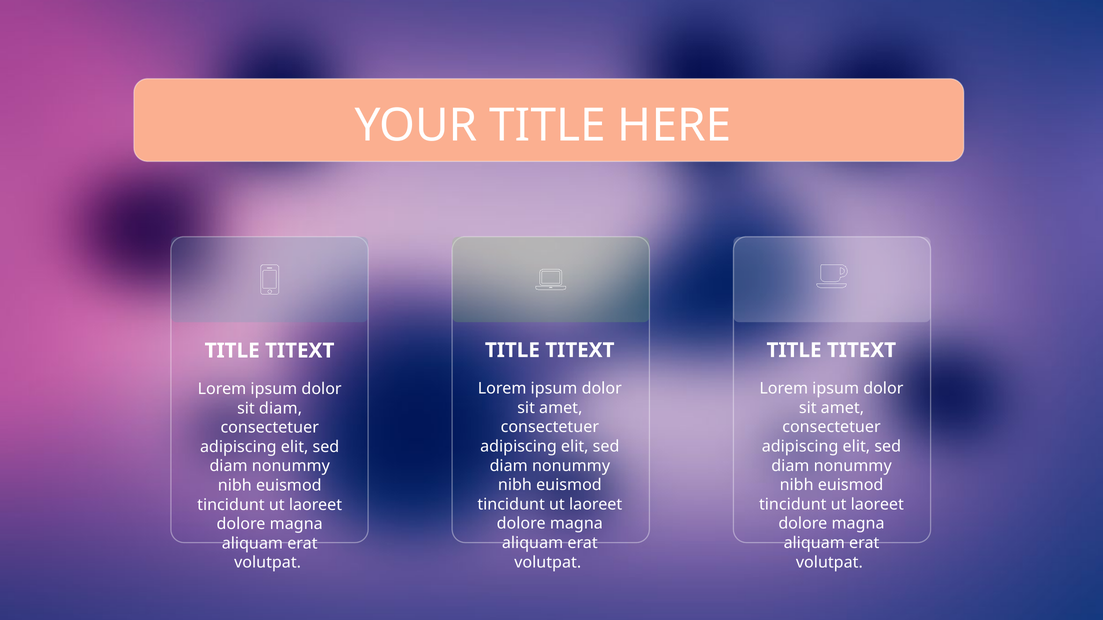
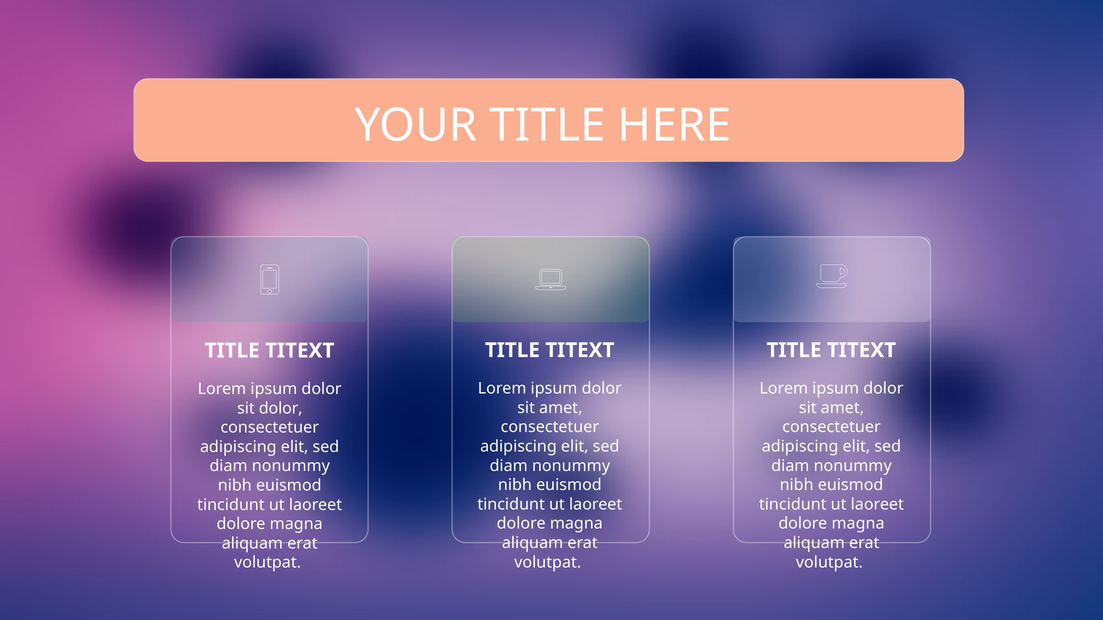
sit diam: diam -> dolor (281, 409)
